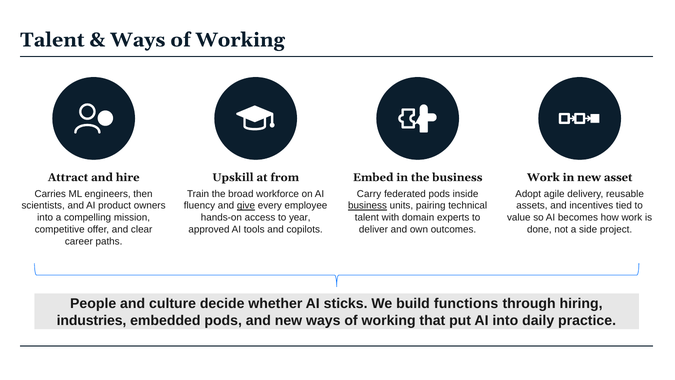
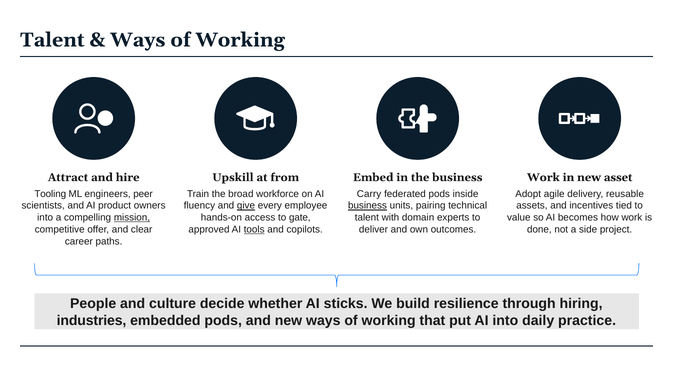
Carries: Carries -> Tooling (50, 194)
then: then -> peer (143, 194)
mission underline: none -> present (132, 217)
year: year -> gate (300, 217)
tools underline: none -> present (254, 229)
functions: functions -> resilience (466, 304)
